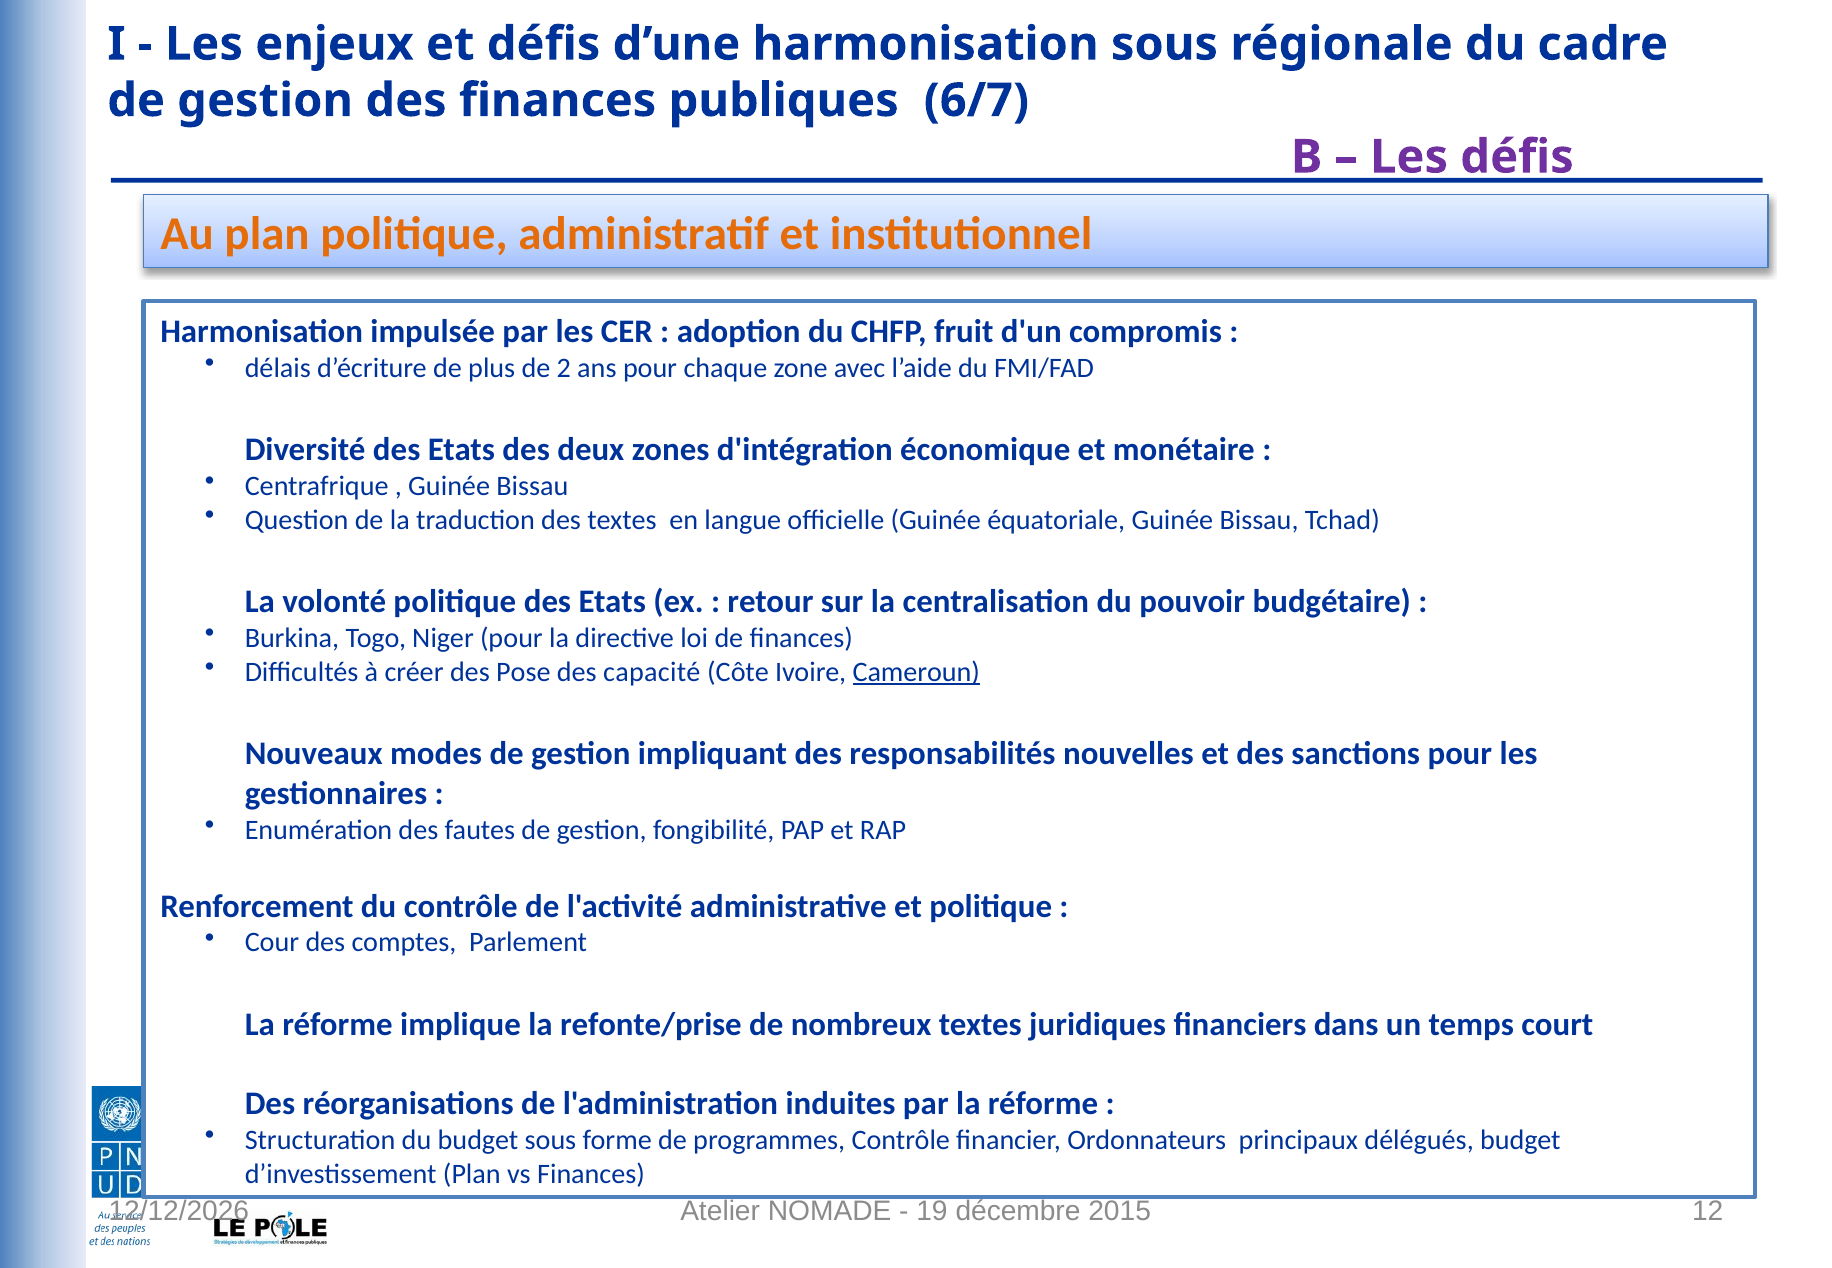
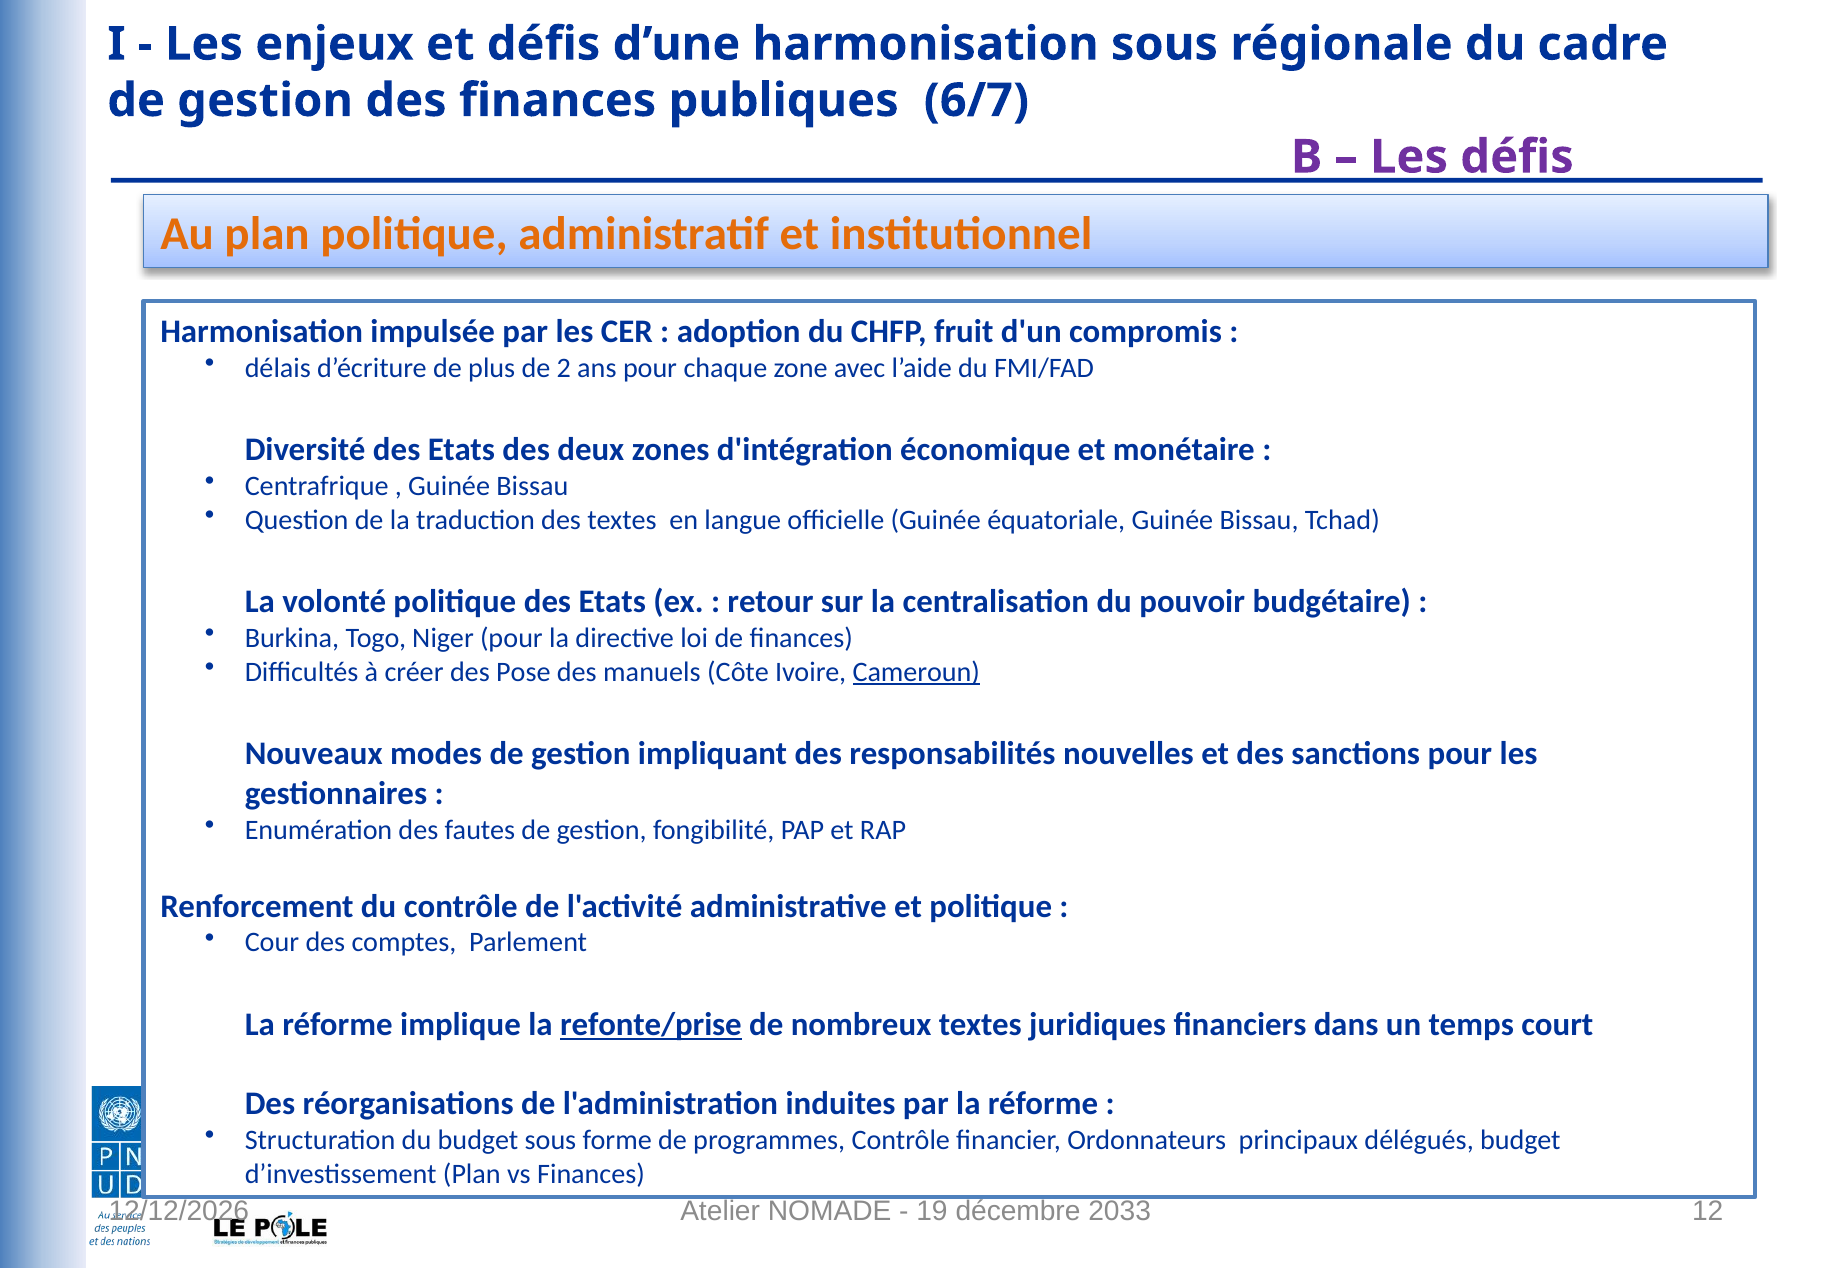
capacité: capacité -> manuels (652, 672)
refonte/prise underline: none -> present (651, 1025)
2015: 2015 -> 2033 (1120, 1211)
